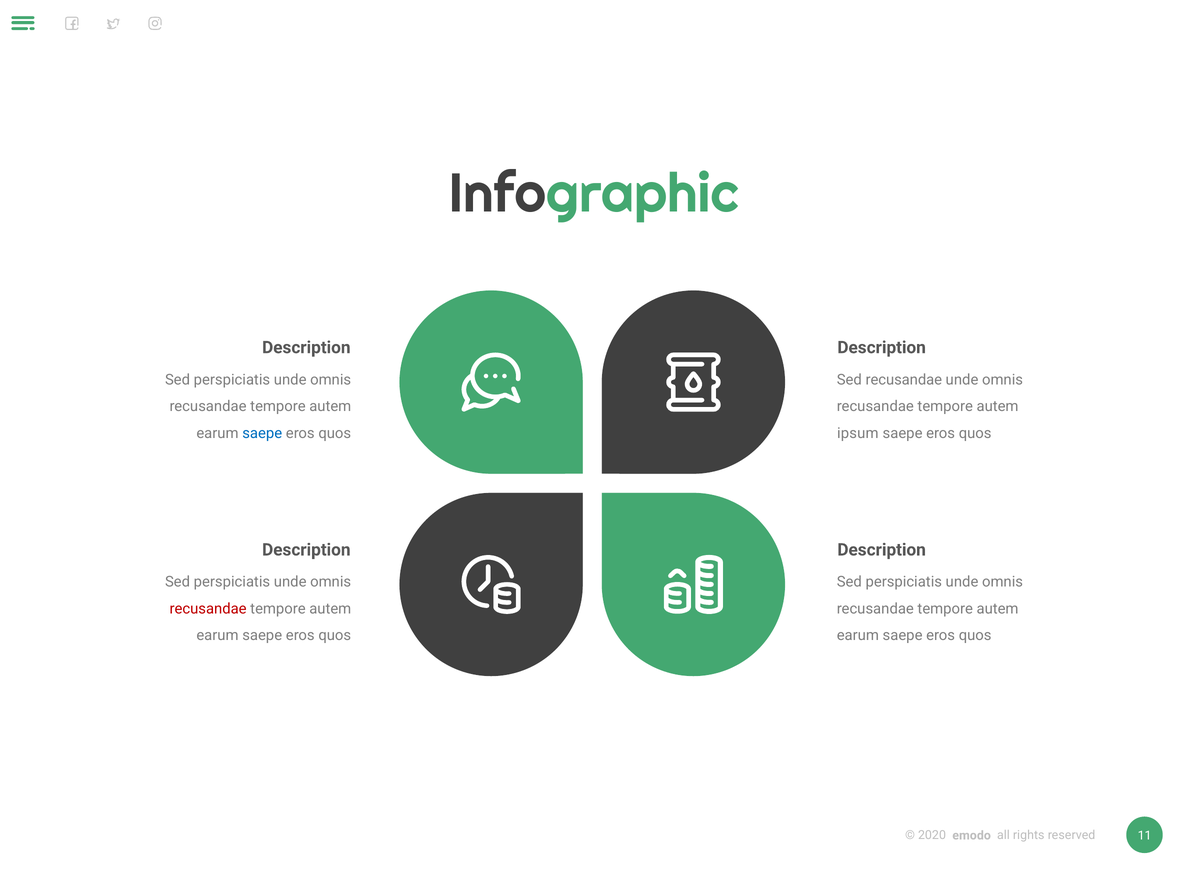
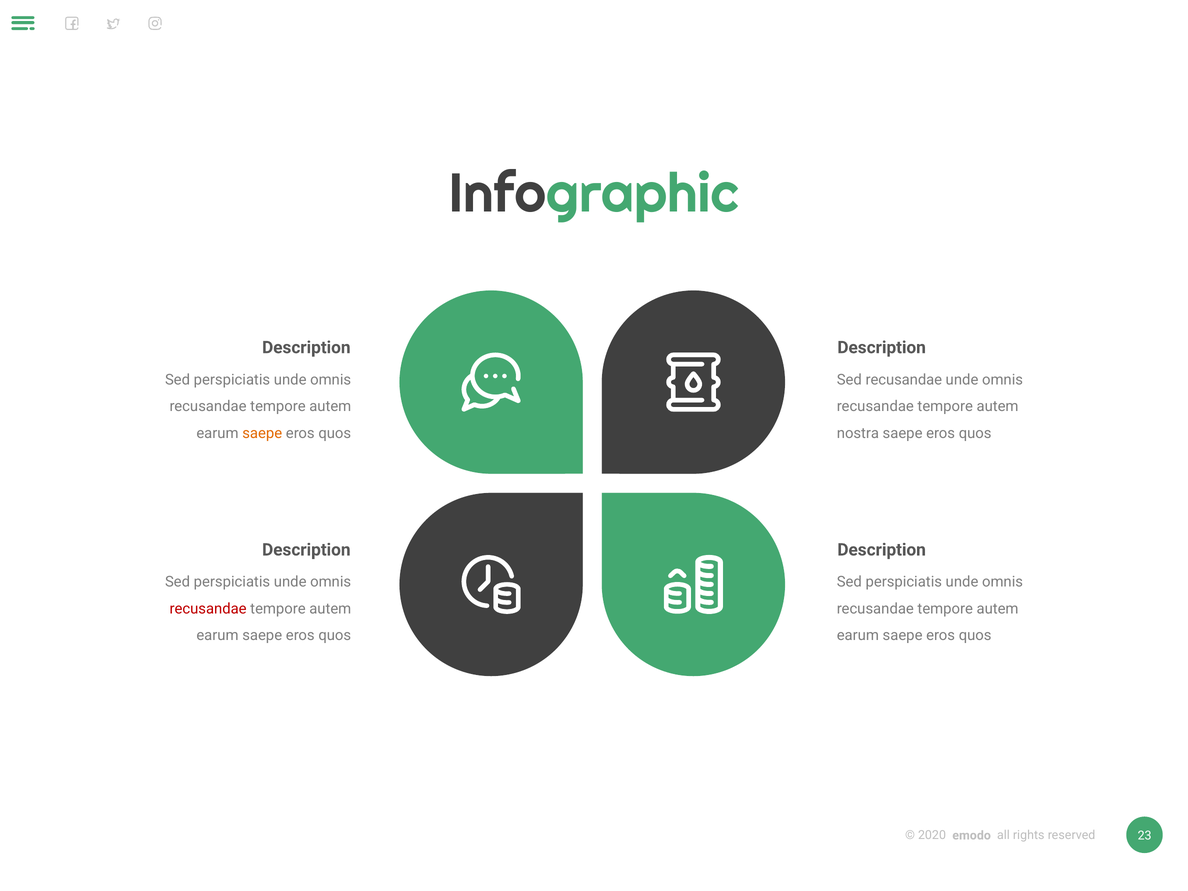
saepe colour: blue -> orange (262, 433)
ipsum: ipsum -> nostra (858, 433)
11: 11 -> 23 (1145, 836)
